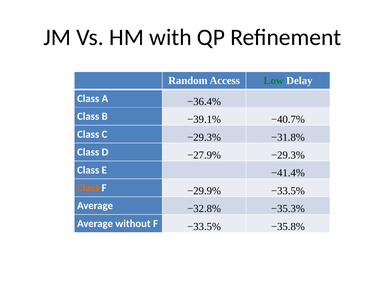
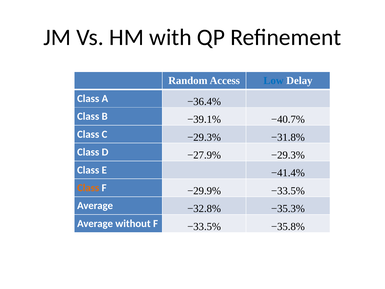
Low colour: green -> blue (274, 81)
